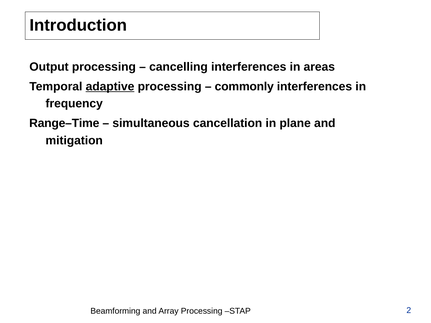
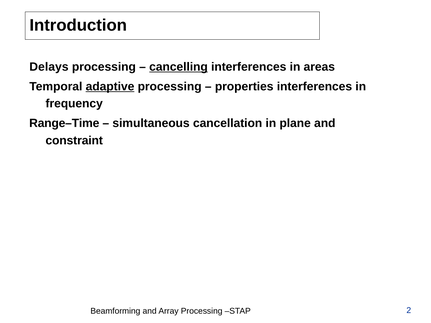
Output: Output -> Delays (49, 67)
cancelling underline: none -> present (178, 67)
commonly: commonly -> properties (244, 87)
mitigation: mitigation -> constraint (74, 141)
